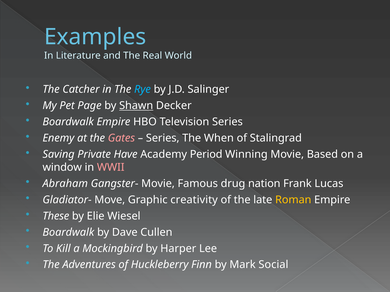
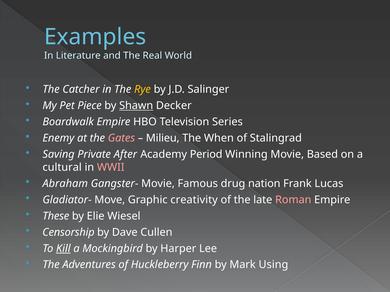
Rye colour: light blue -> yellow (143, 90)
Page: Page -> Piece (90, 106)
Series: Series -> Milieu (163, 138)
Have: Have -> After (126, 155)
window: window -> cultural (62, 168)
Roman colour: yellow -> pink (293, 200)
Boardwalk: Boardwalk -> Censorship (68, 233)
Kill underline: none -> present (63, 249)
Social: Social -> Using (273, 265)
